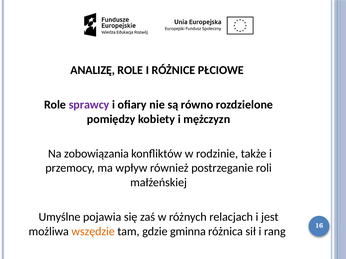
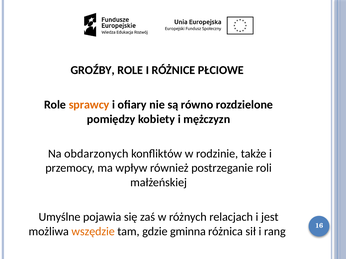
ANALIZĘ: ANALIZĘ -> GROŹBY (93, 70)
sprawcy colour: purple -> orange (89, 105)
zobowiązania: zobowiązania -> obdarzonych (96, 154)
